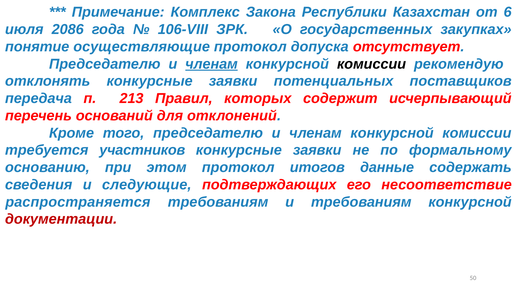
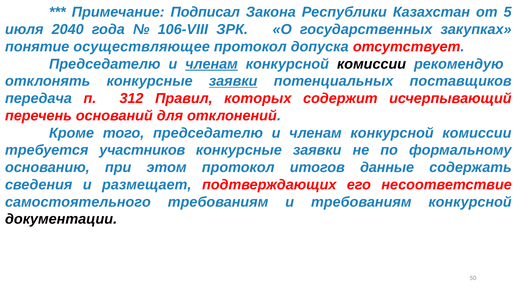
Комплекс: Комплекс -> Подписал (205, 12)
6: 6 -> 5 (508, 12)
2086: 2086 -> 2040 (68, 29)
осуществляющие: осуществляющие -> осуществляющее (142, 47)
заявки underline: none -> present (233, 81)
213: 213 -> 312 (131, 98)
следующие: следующие -> размещает (147, 185)
распространяется: распространяется -> самостоятельного (78, 202)
документации colour: red -> black (61, 219)
